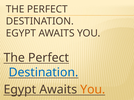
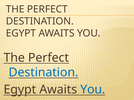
You colour: orange -> blue (93, 90)
